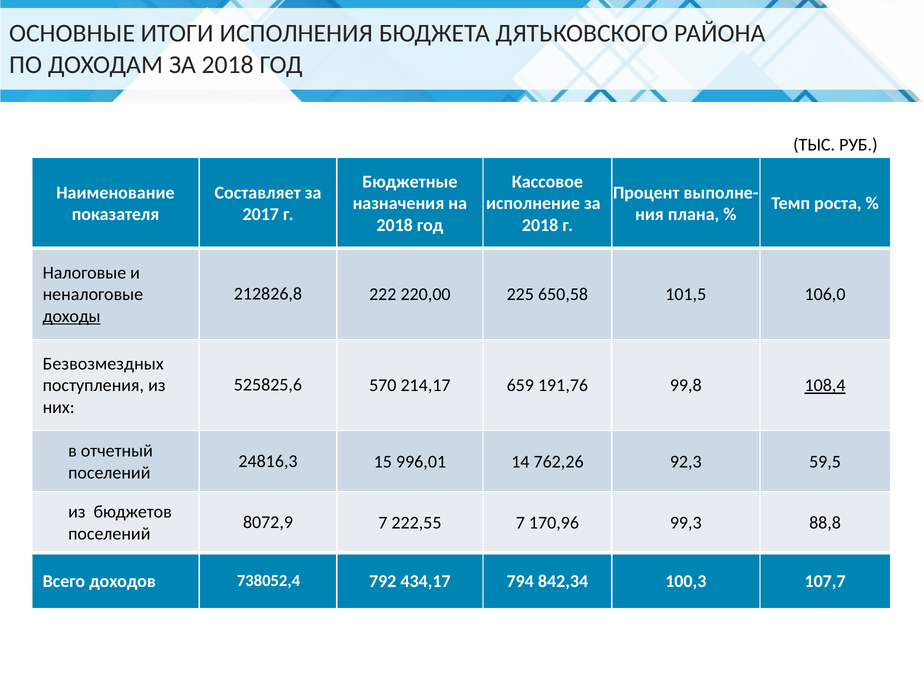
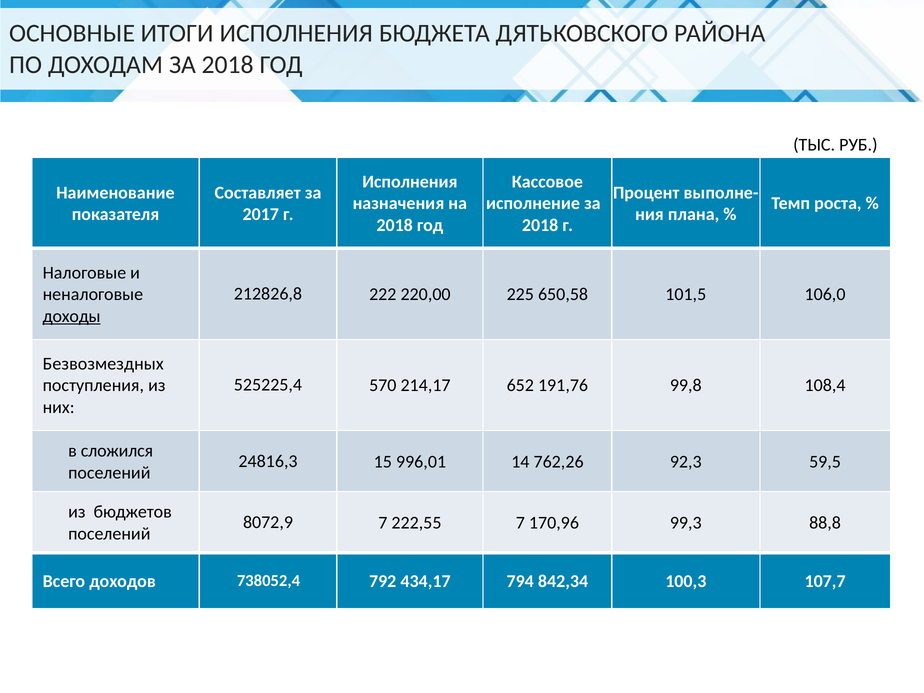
Бюджетные: Бюджетные -> Исполнения (410, 182)
525825,6: 525825,6 -> 525225,4 (268, 385)
659: 659 -> 652 (520, 386)
108,4 underline: present -> none (825, 386)
отчетный: отчетный -> сложился (117, 451)
